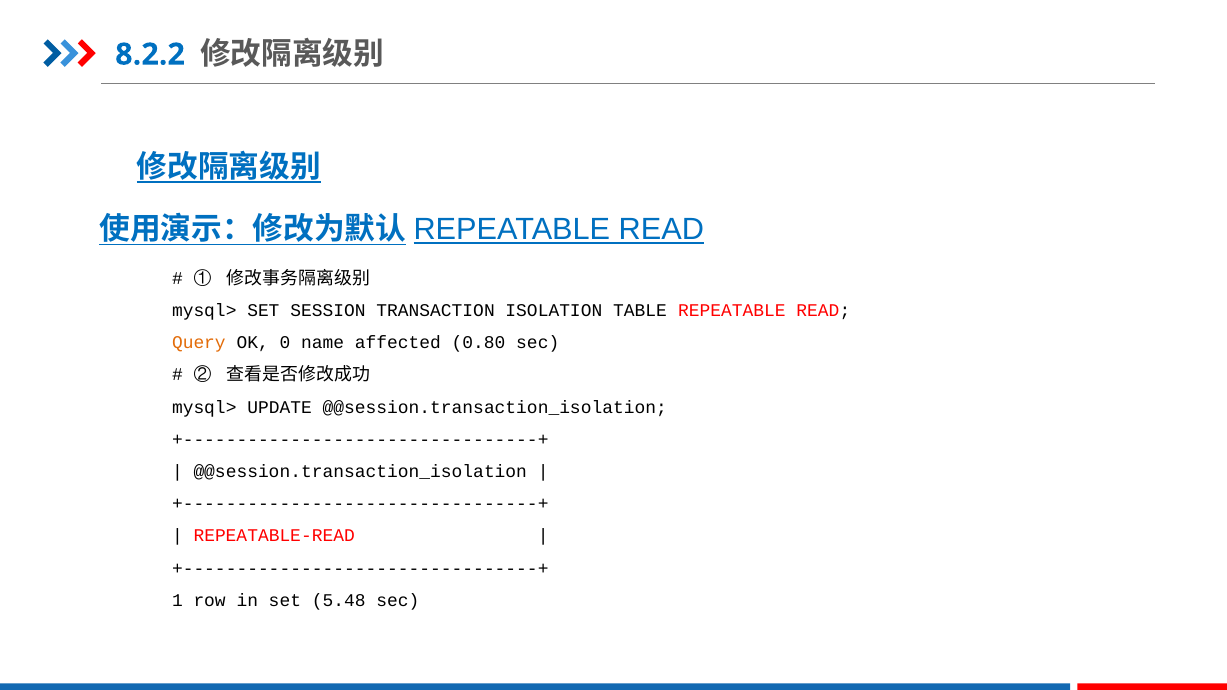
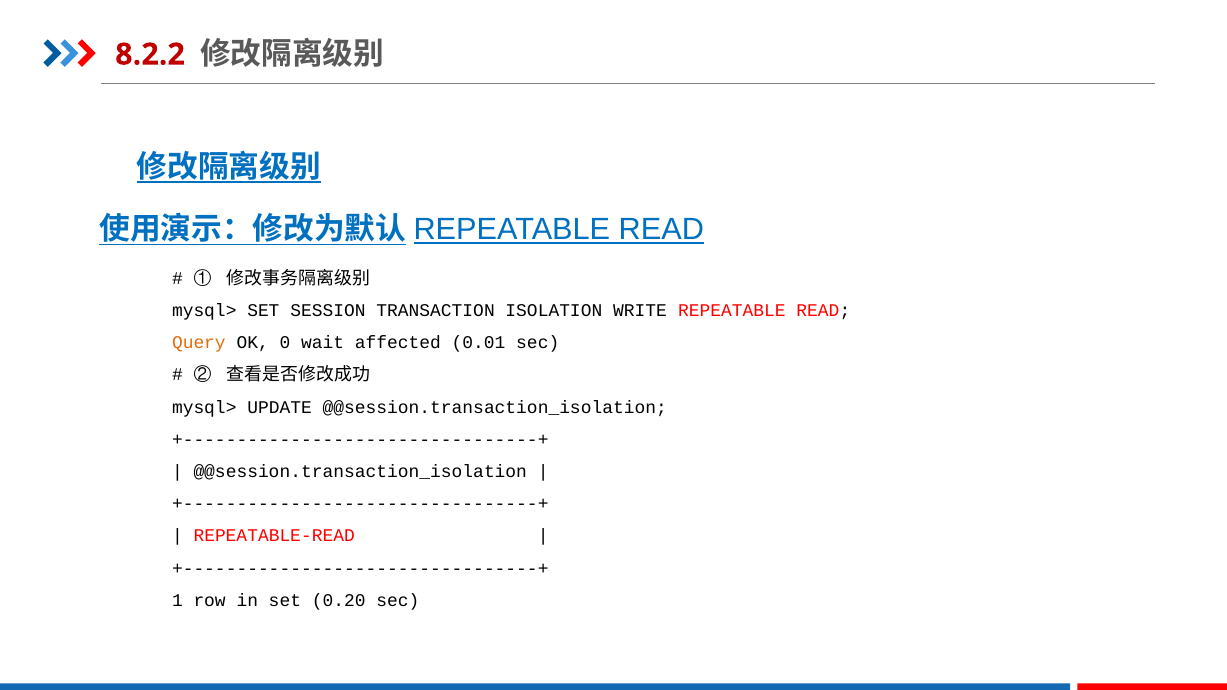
8.2.2 colour: blue -> red (150, 54)
TABLE: TABLE -> WRITE (640, 311)
name: name -> wait (323, 343)
0.80: 0.80 -> 0.01 (479, 343)
5.48: 5.48 -> 0.20 (339, 601)
